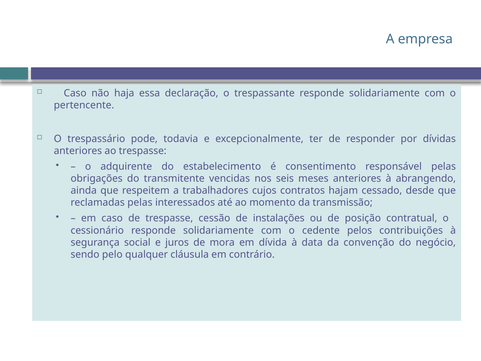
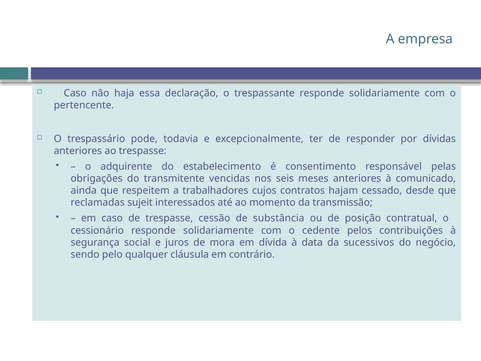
abrangendo: abrangendo -> comunicado (426, 178)
reclamadas pelas: pelas -> sujeit (140, 202)
instalações: instalações -> substância (279, 218)
convenção: convenção -> sucessivos (369, 242)
